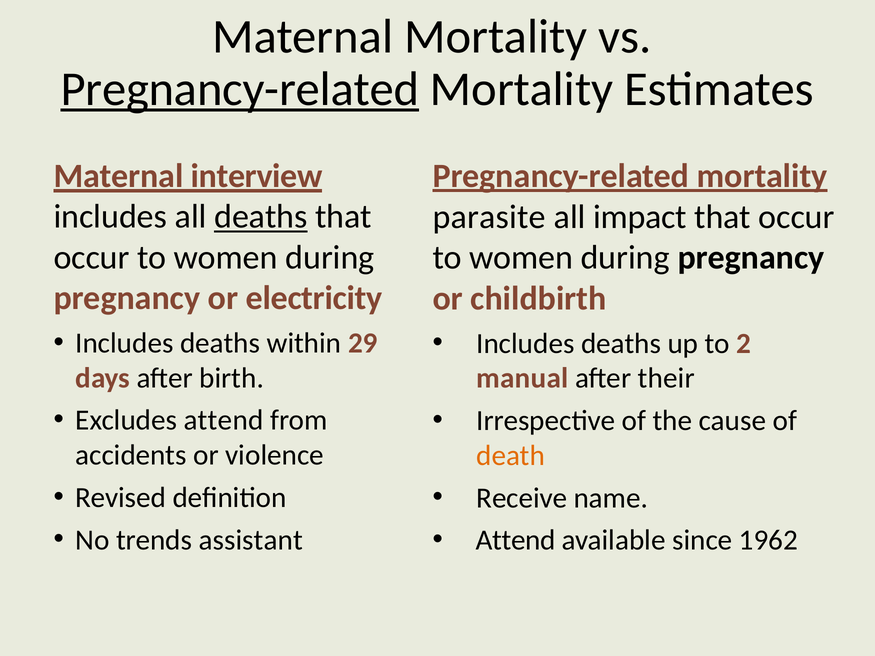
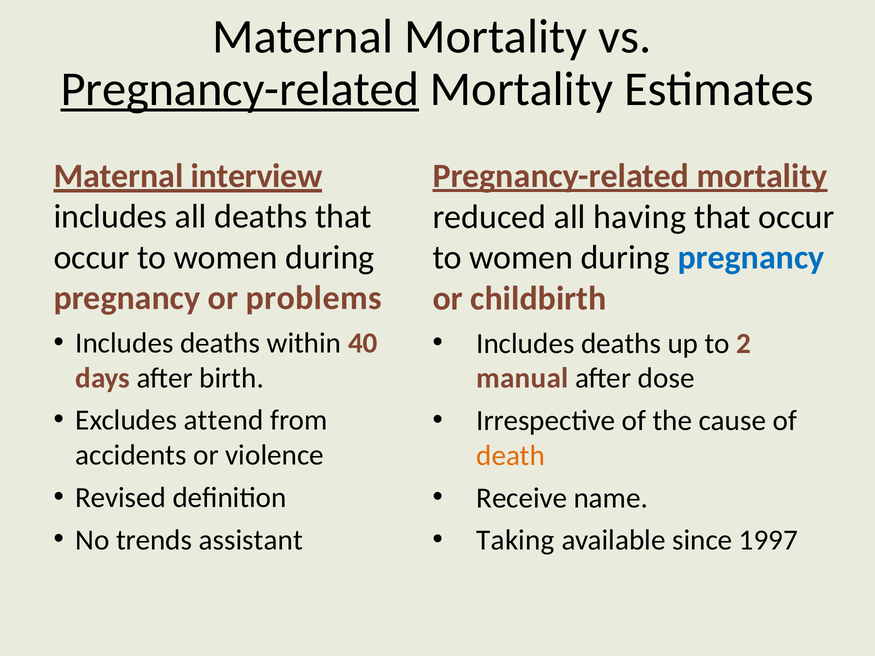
deaths underline: present -> none (261, 217)
parasite: parasite -> reduced (489, 217)
impact: impact -> having (640, 217)
pregnancy colour: black -> blue (751, 258)
electricity: electricity -> problems (314, 298)
29: 29 -> 40 (363, 343)
their: their -> dose (666, 379)
Attend: Attend -> Taking (516, 540)
1962: 1962 -> 1997 (768, 540)
